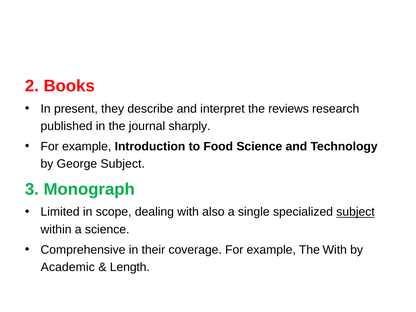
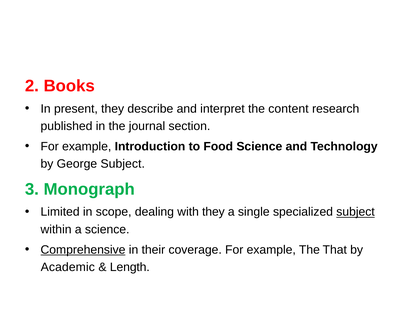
reviews: reviews -> content (288, 109)
sharply: sharply -> section (189, 126)
with also: also -> they (213, 212)
Comprehensive underline: none -> present (83, 250)
The With: With -> That (335, 250)
